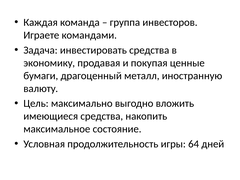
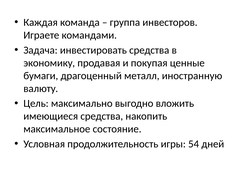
64: 64 -> 54 (194, 144)
